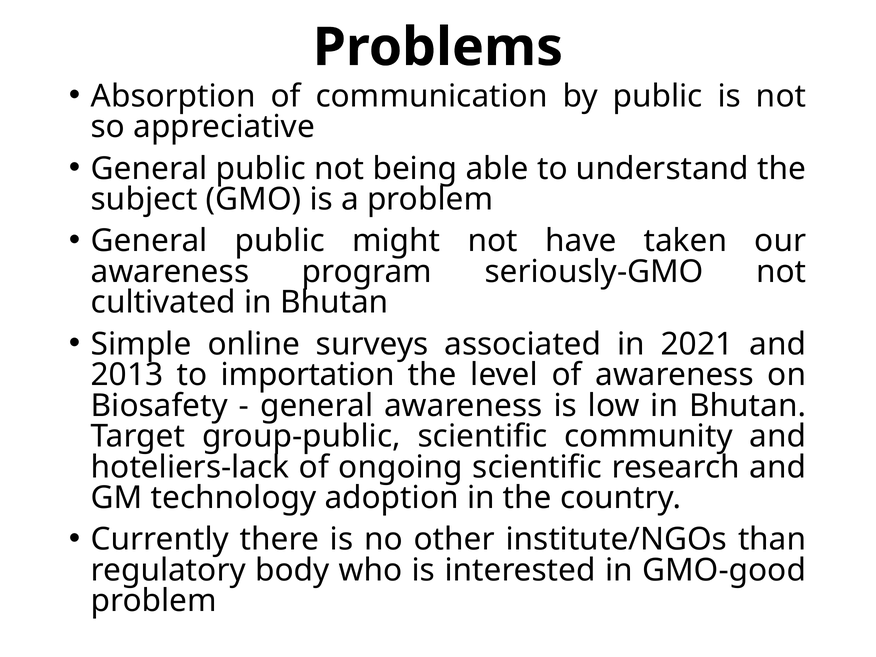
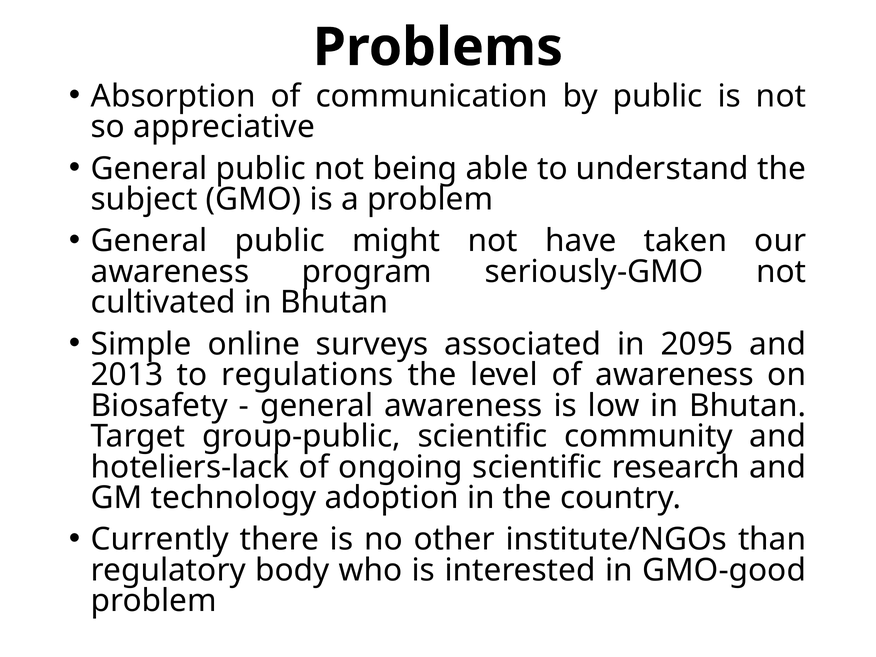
2021: 2021 -> 2095 (697, 344)
importation: importation -> regulations (307, 375)
